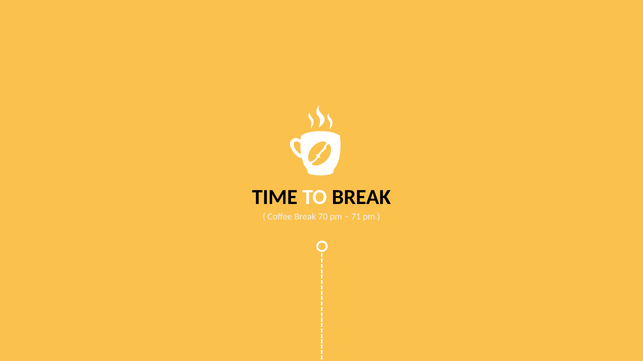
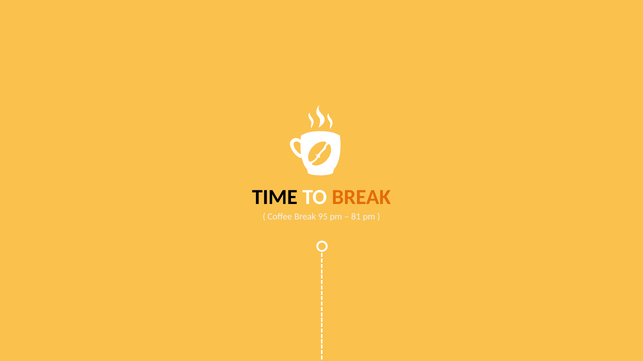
BREAK colour: black -> orange (361, 198)
70: 70 -> 95 (323, 217)
71: 71 -> 81 (356, 217)
